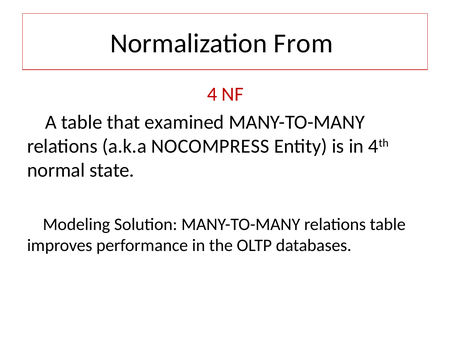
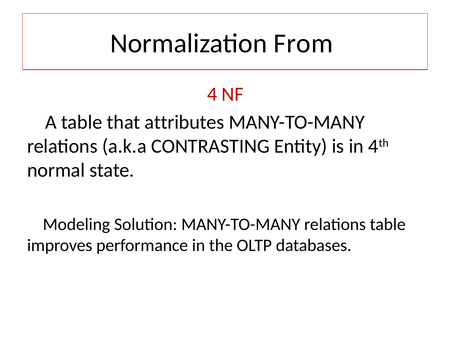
examined: examined -> attributes (184, 122)
NOCOMPRESS: NOCOMPRESS -> CONTRASTING (210, 146)
